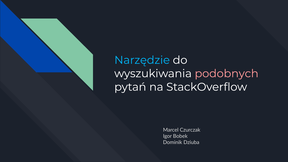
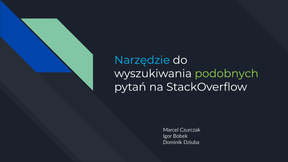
podobnych colour: pink -> light green (227, 74)
